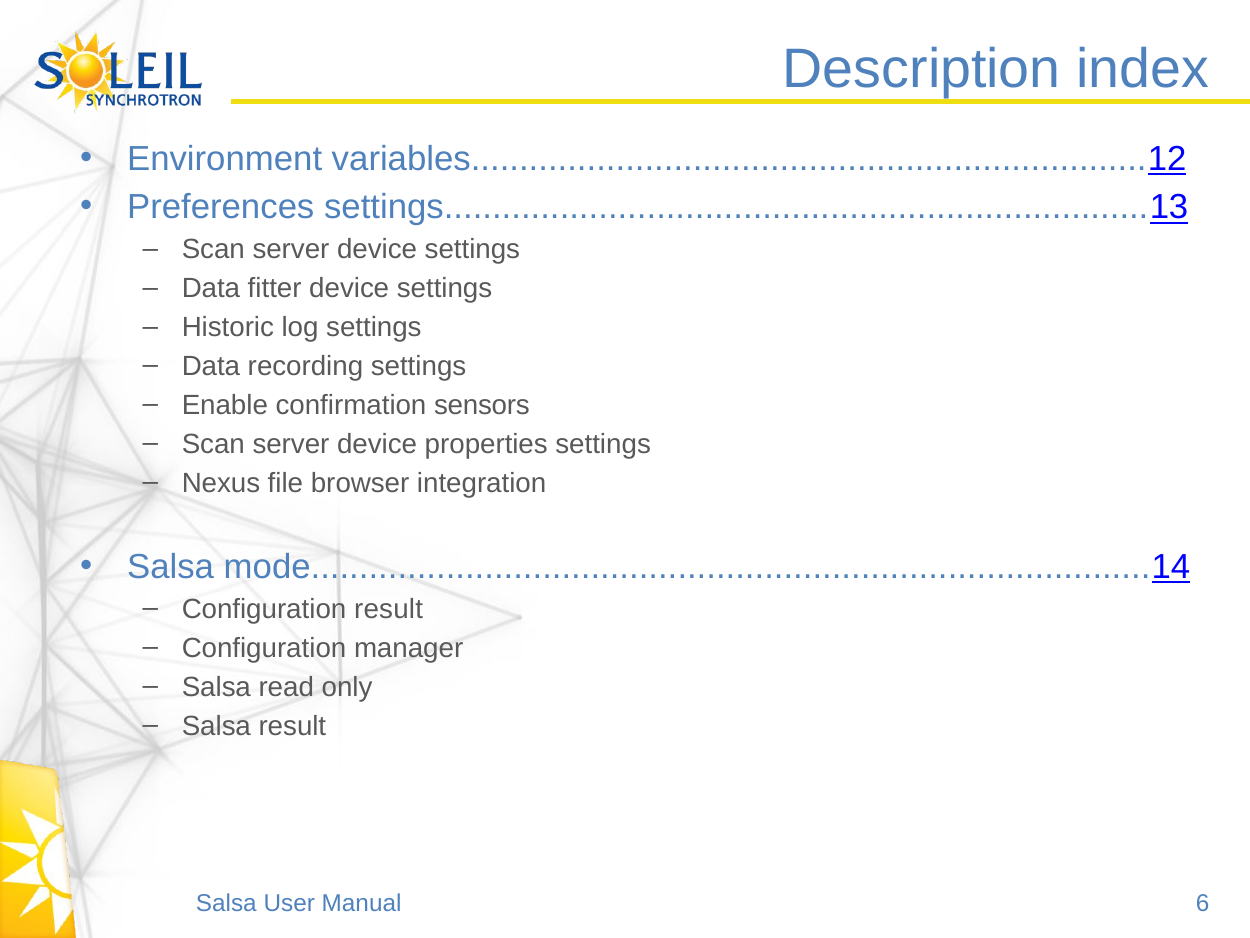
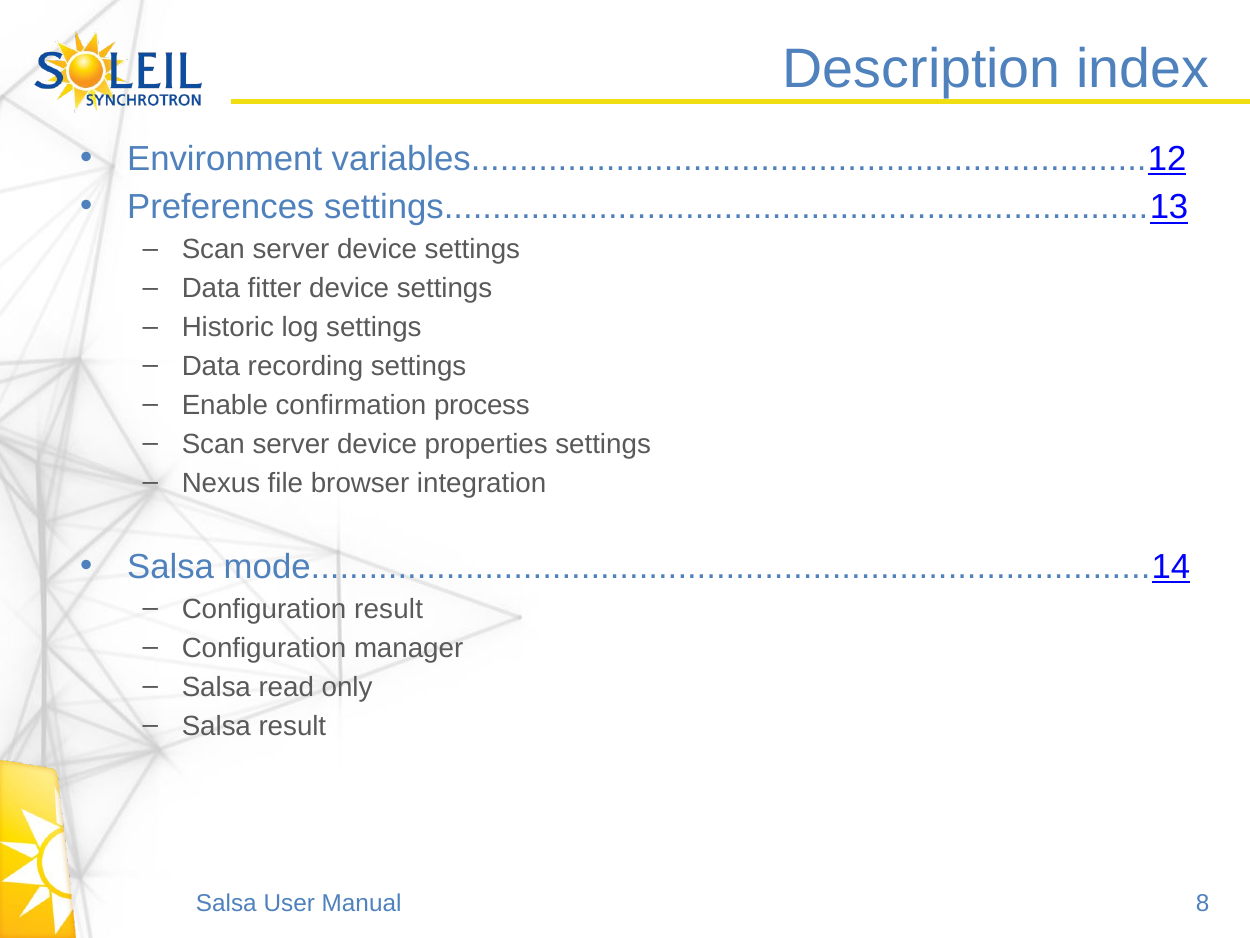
sensors: sensors -> process (482, 405)
6: 6 -> 8 (1203, 903)
